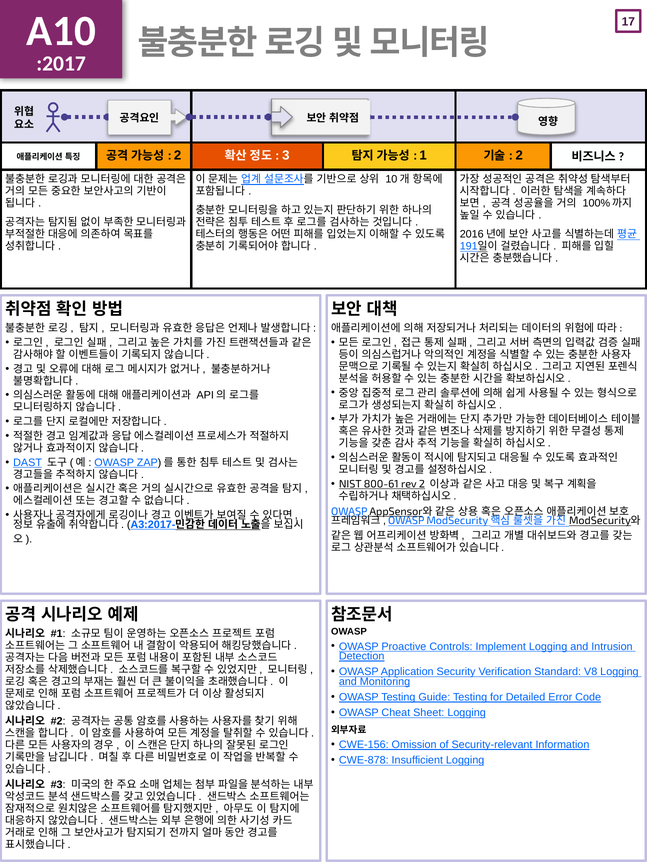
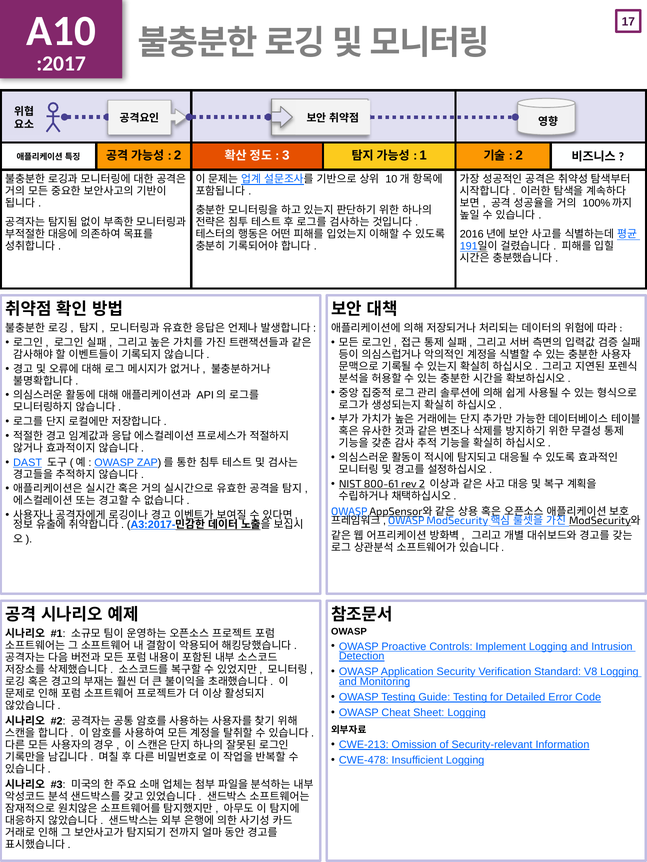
CWE-156: CWE-156 -> CWE-213 (364, 745)
CWE-878: CWE-878 -> CWE-478 (364, 761)
